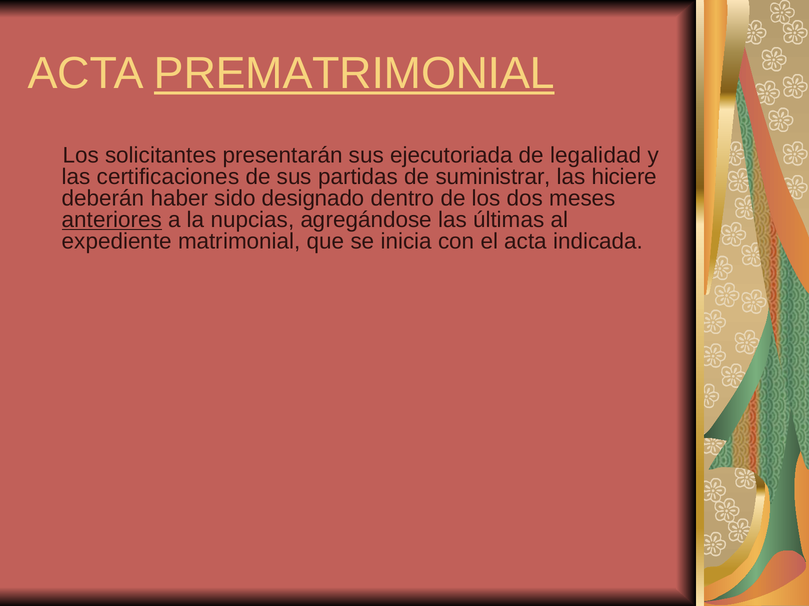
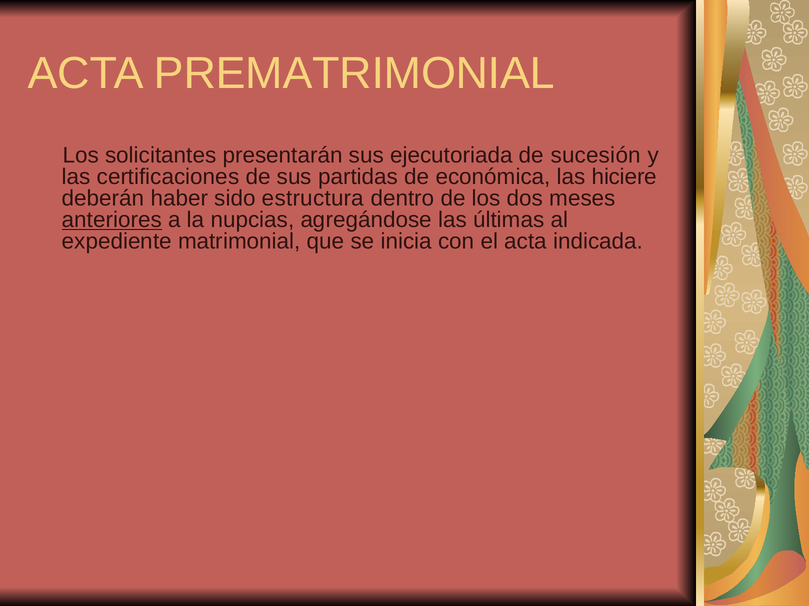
PREMATRIMONIAL underline: present -> none (354, 74)
legalidad: legalidad -> sucesión (596, 155)
suministrar: suministrar -> económica (493, 177)
designado: designado -> estructura (313, 199)
